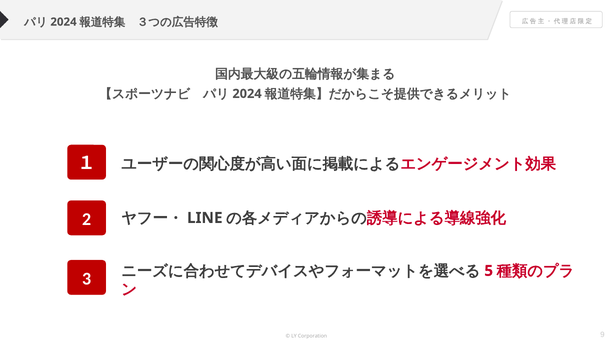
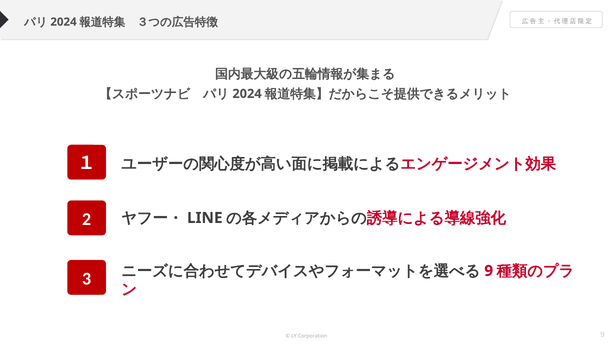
5: 5 -> 9 (489, 271)
